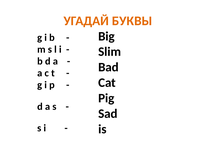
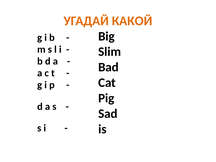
БУКВЫ: БУКВЫ -> КАКОЙ (132, 21)
